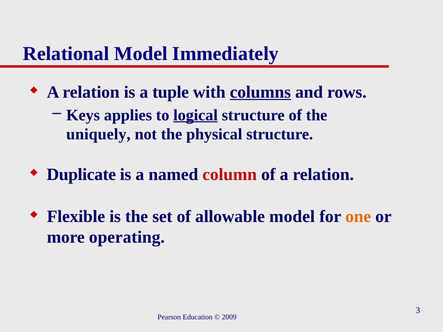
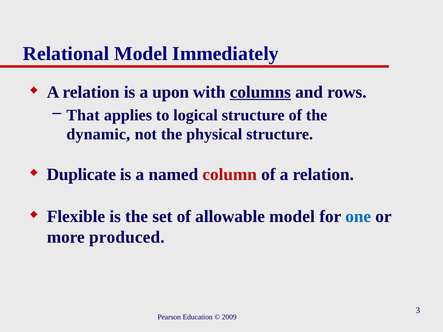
tuple: tuple -> upon (171, 92)
Keys: Keys -> That (83, 115)
logical underline: present -> none (196, 115)
uniquely: uniquely -> dynamic (98, 134)
one colour: orange -> blue (358, 217)
operating: operating -> produced (127, 237)
